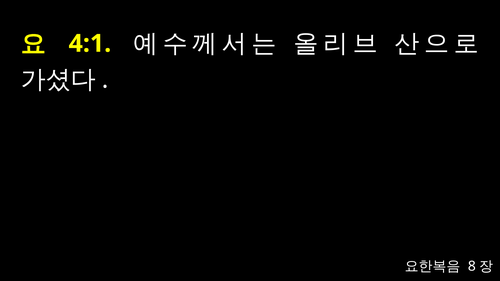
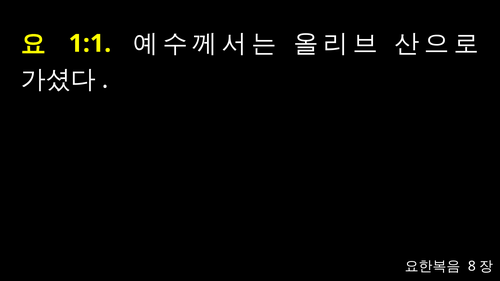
4:1: 4:1 -> 1:1 (90, 44)
